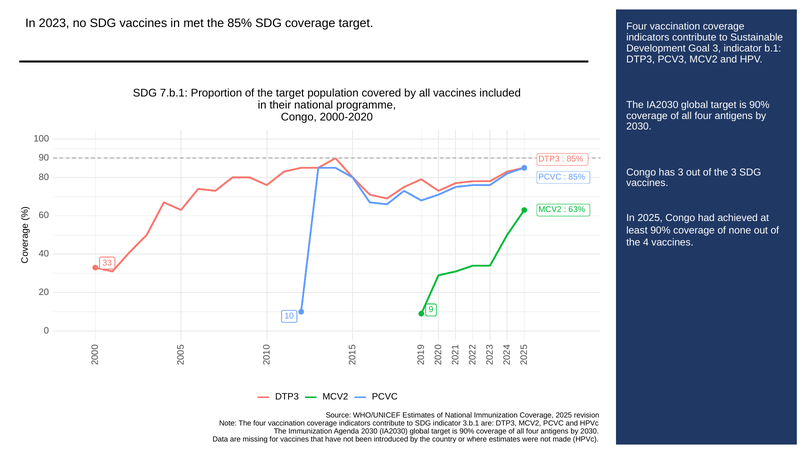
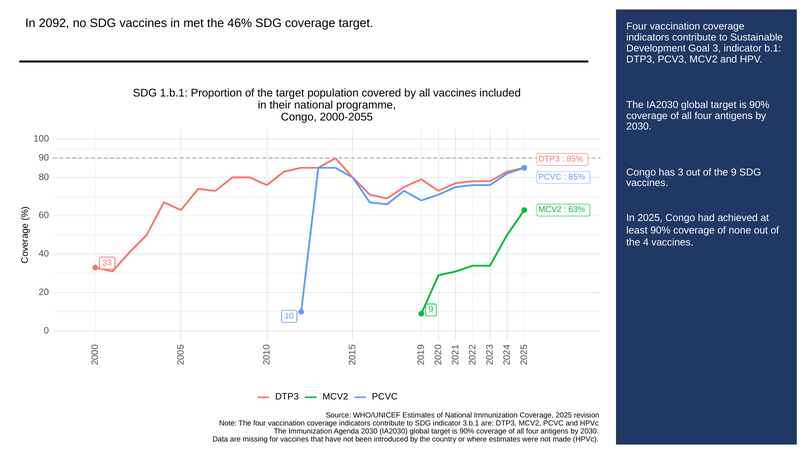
2023: 2023 -> 2092 (54, 23)
the 85%: 85% -> 46% (240, 23)
7.b.1: 7.b.1 -> 1.b.1 (174, 93)
2000-2020: 2000-2020 -> 2000-2055 (346, 117)
the 3: 3 -> 9 (734, 172)
